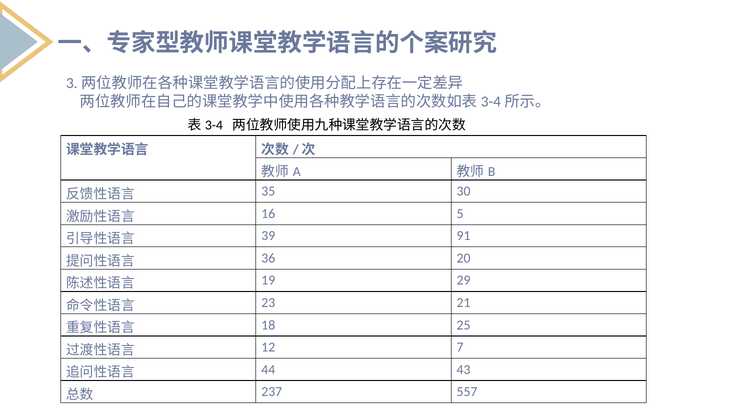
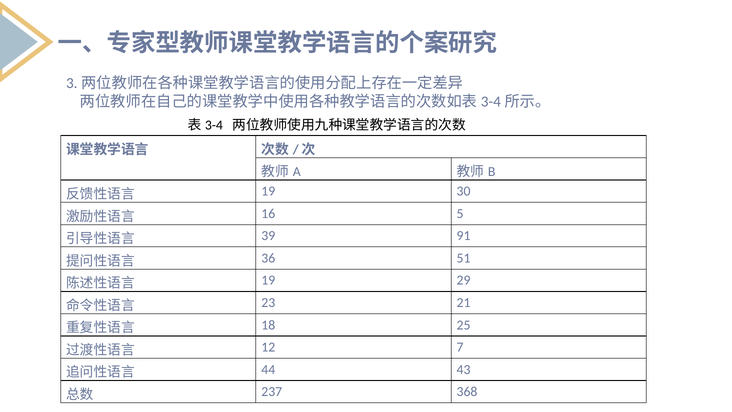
35: 35 -> 19 (268, 191)
20: 20 -> 51 (464, 258)
557: 557 -> 368 (467, 392)
